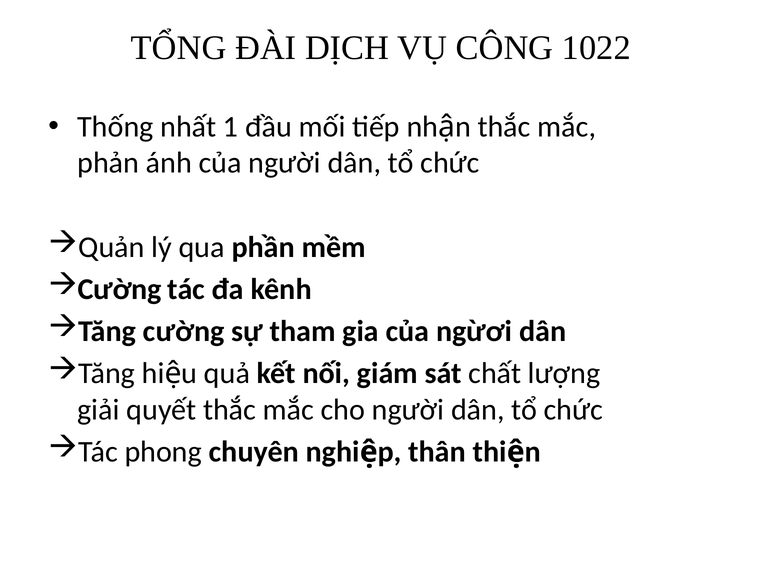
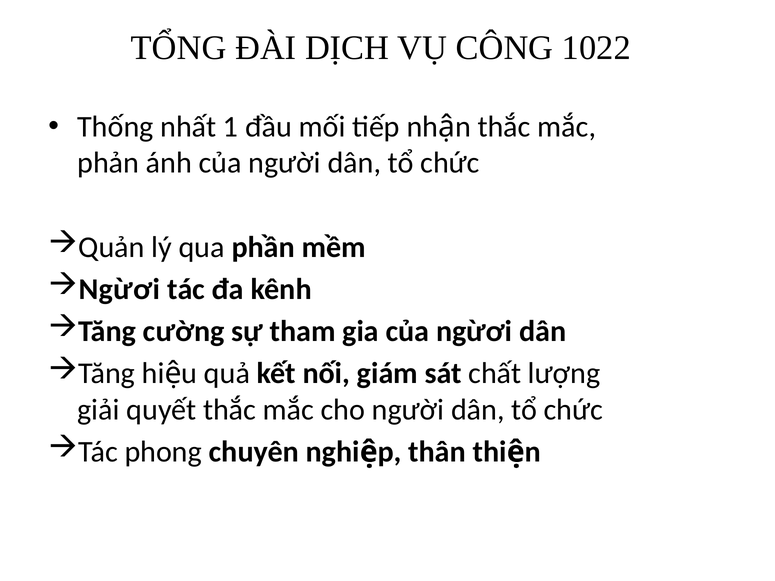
Cường: Cường -> Ngừơi (119, 289)
